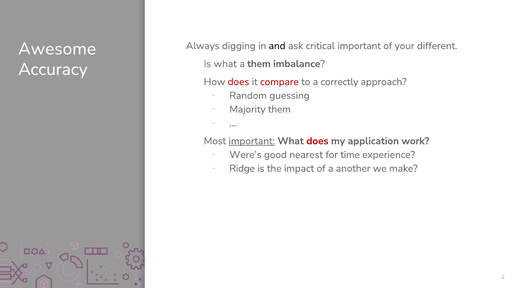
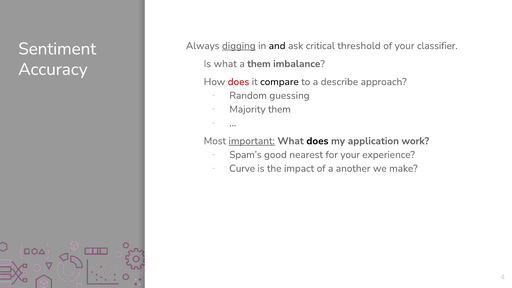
digging underline: none -> present (239, 46)
critical important: important -> threshold (359, 46)
different: different -> classifier (437, 46)
Awesome: Awesome -> Sentiment (57, 49)
compare colour: red -> black (279, 82)
correctly: correctly -> describe (339, 82)
does colour: red -> black (317, 141)
Were’s: Were’s -> Spam’s (245, 155)
for time: time -> your (350, 155)
Ridge: Ridge -> Curve (242, 168)
